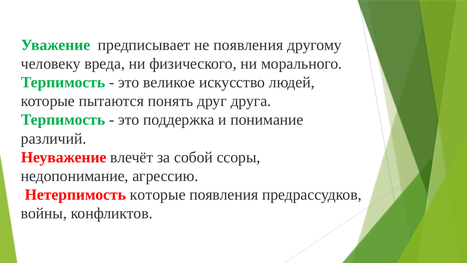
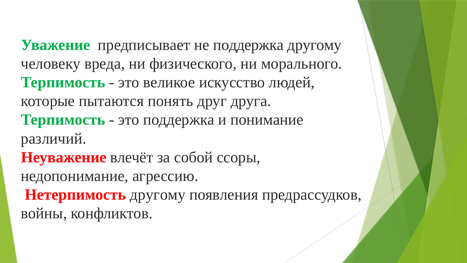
не появления: появления -> поддержка (249, 45)
Нетерпимость которые: которые -> другому (158, 194)
